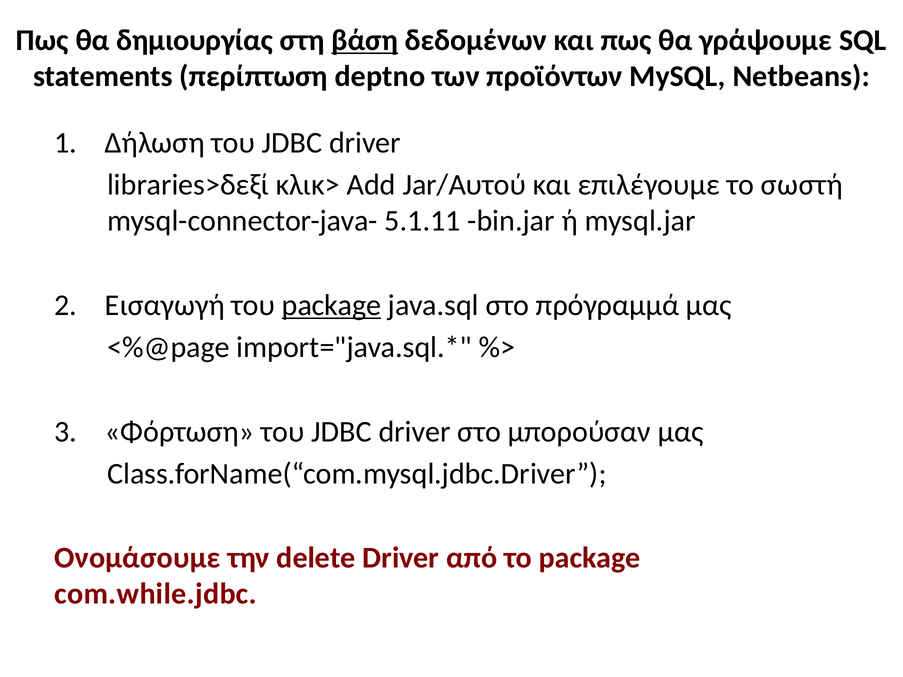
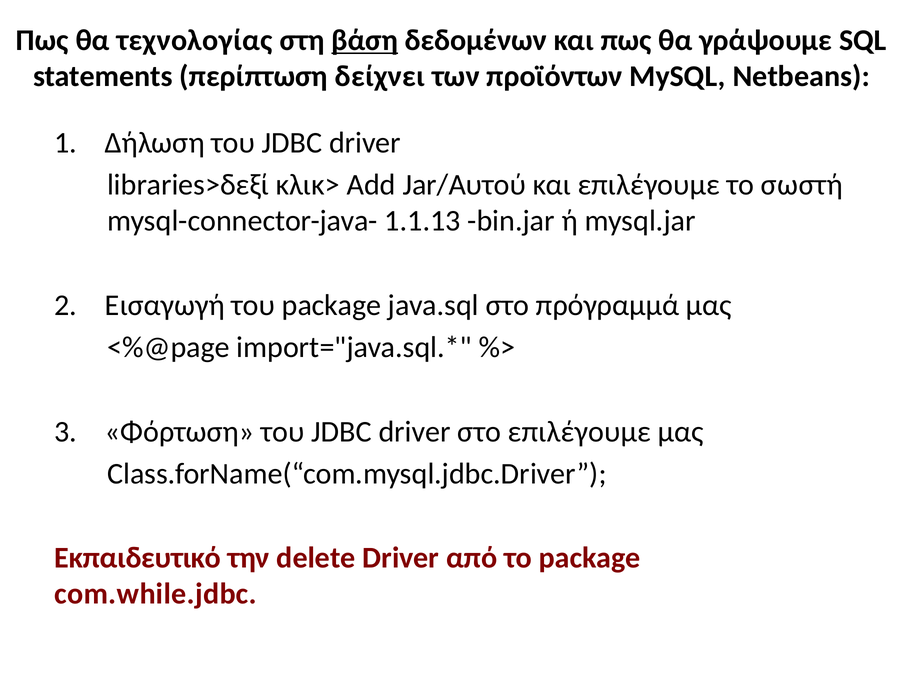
δημιουργίας: δημιουργίας -> τεχνολογίας (194, 40)
deptno: deptno -> δείχνει (380, 77)
5.1.11: 5.1.11 -> 1.1.13 (423, 221)
package underline: present -> none (332, 305)
στο μπορούσαν: μπορούσαν -> επιλέγουμε (579, 432)
Ονομάσουμε: Ονομάσουμε -> Εκπαιδευτικό (138, 558)
